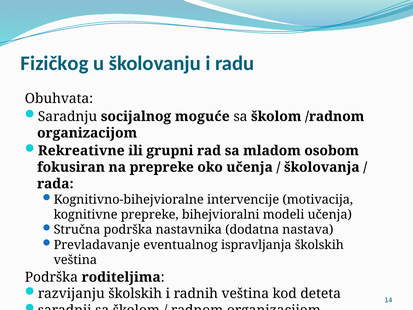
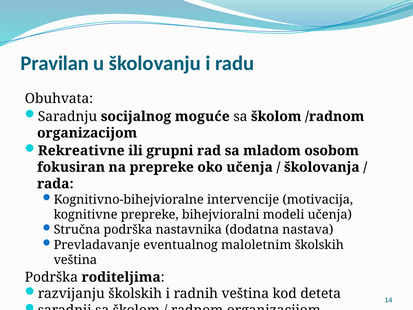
Fizičkog: Fizičkog -> Pravilan (55, 63)
ispravljanja: ispravljanja -> maloletnim (256, 245)
